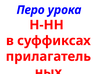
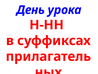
Перо: Перо -> День (31, 10)
